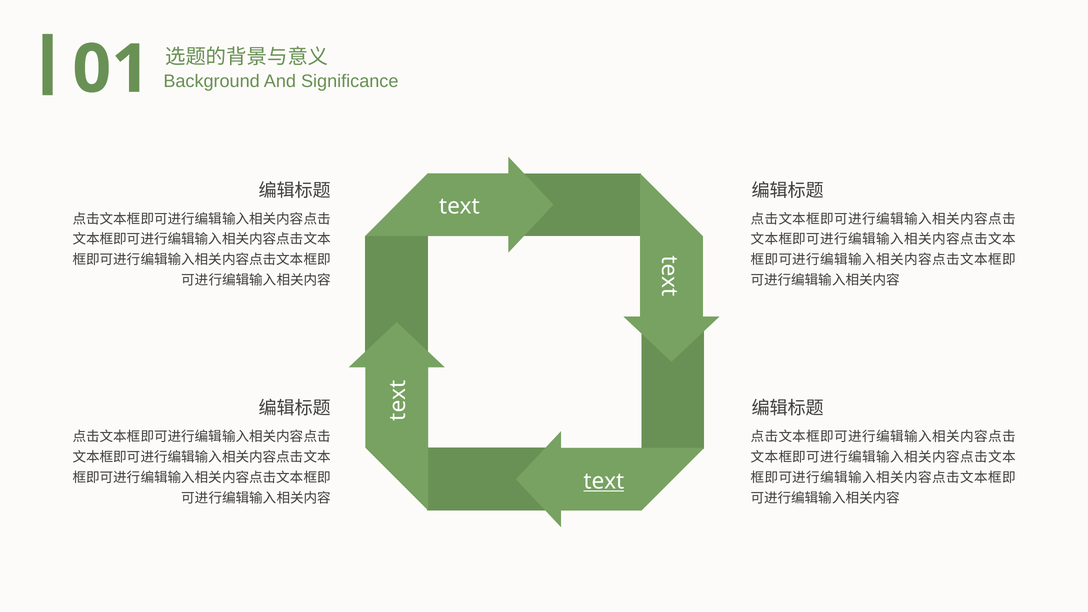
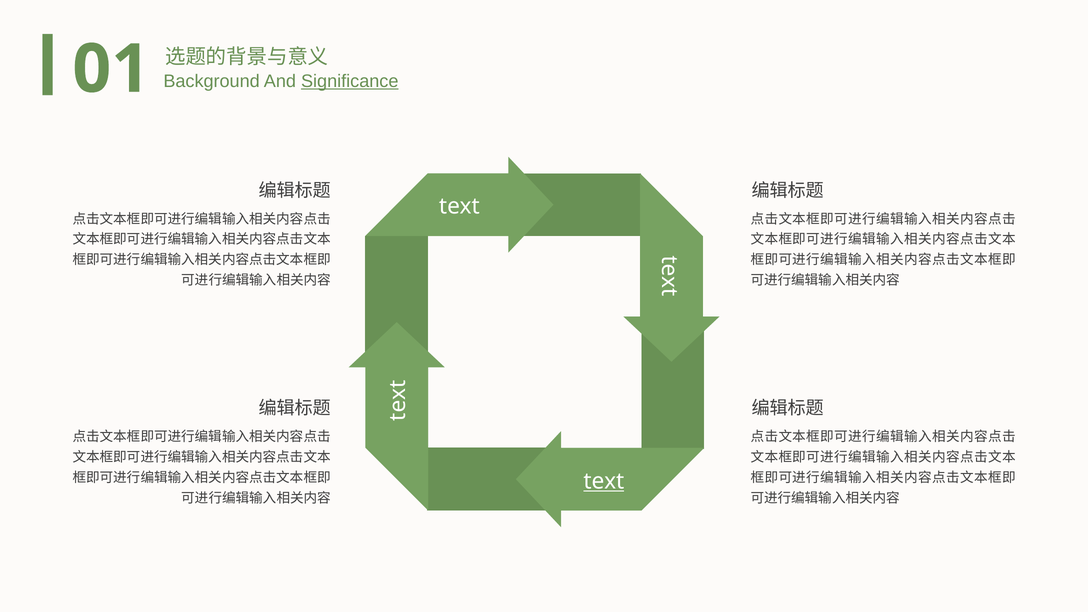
Significance underline: none -> present (350, 81)
